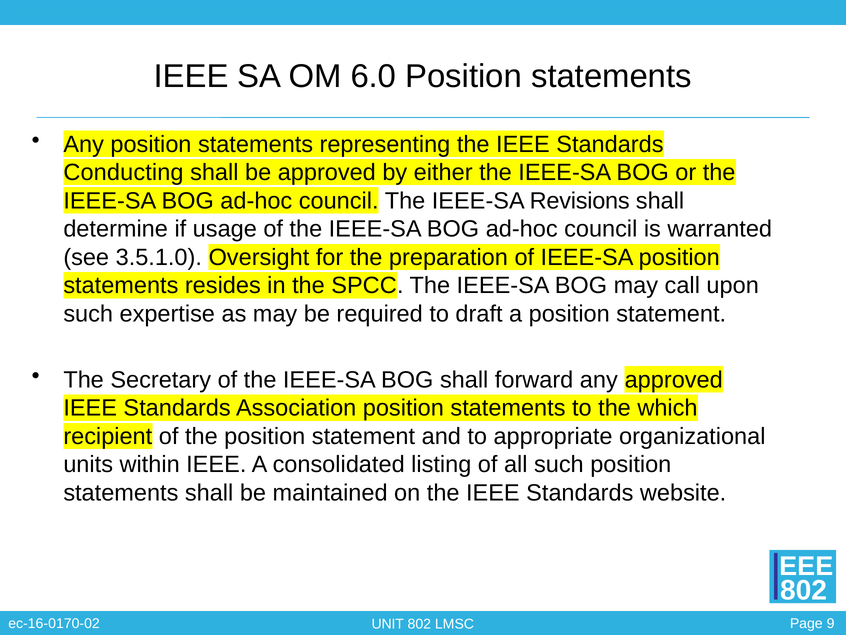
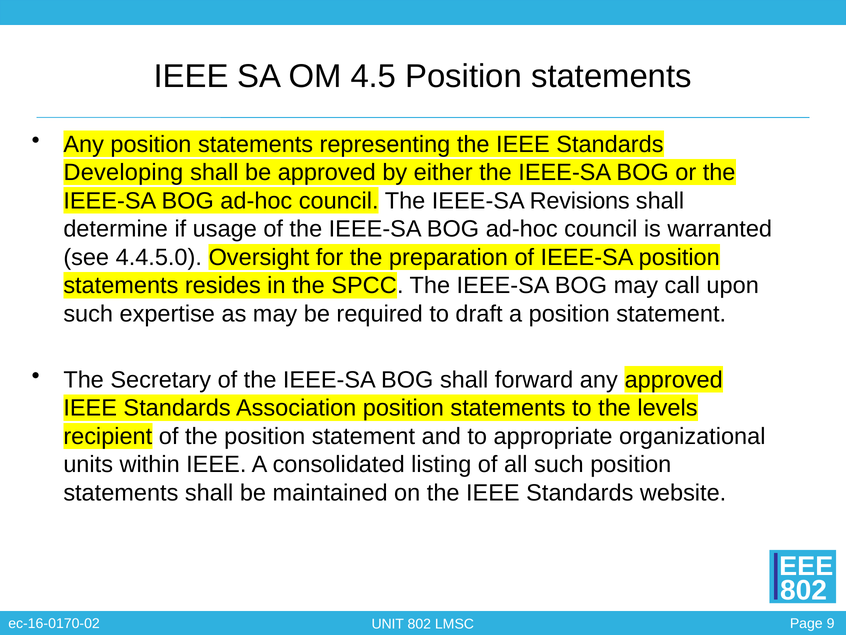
6.0: 6.0 -> 4.5 (373, 76)
Conducting: Conducting -> Developing (123, 172)
3.5.1.0: 3.5.1.0 -> 4.4.5.0 (159, 257)
which: which -> levels (667, 408)
